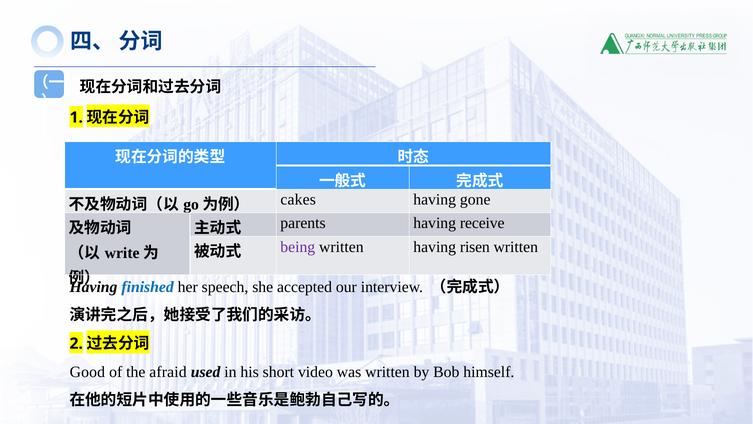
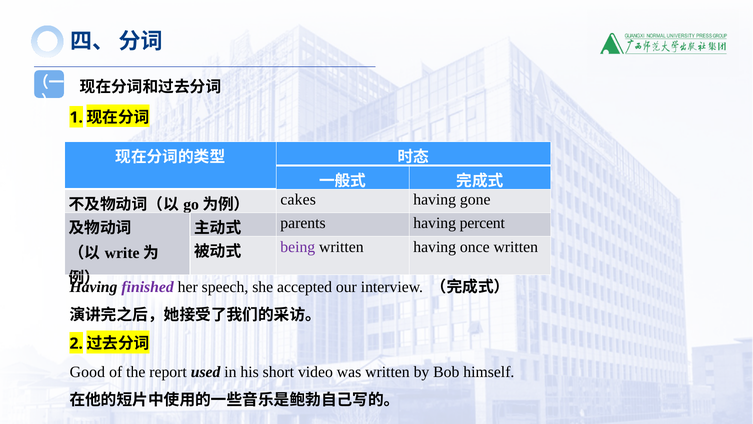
receive: receive -> percent (482, 223)
risen: risen -> once (475, 247)
finished colour: blue -> purple (148, 287)
afraid: afraid -> report (168, 371)
